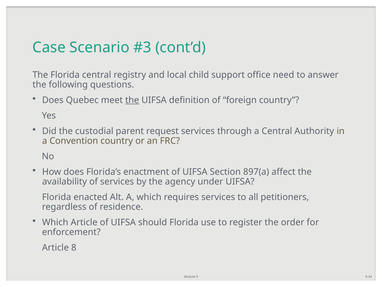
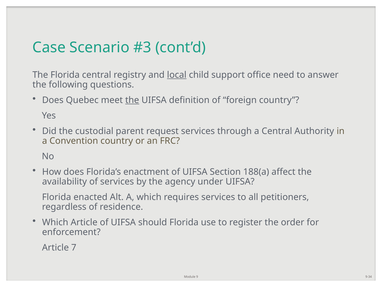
local underline: none -> present (177, 75)
897(a: 897(a -> 188(a (256, 172)
8: 8 -> 7 (74, 247)
